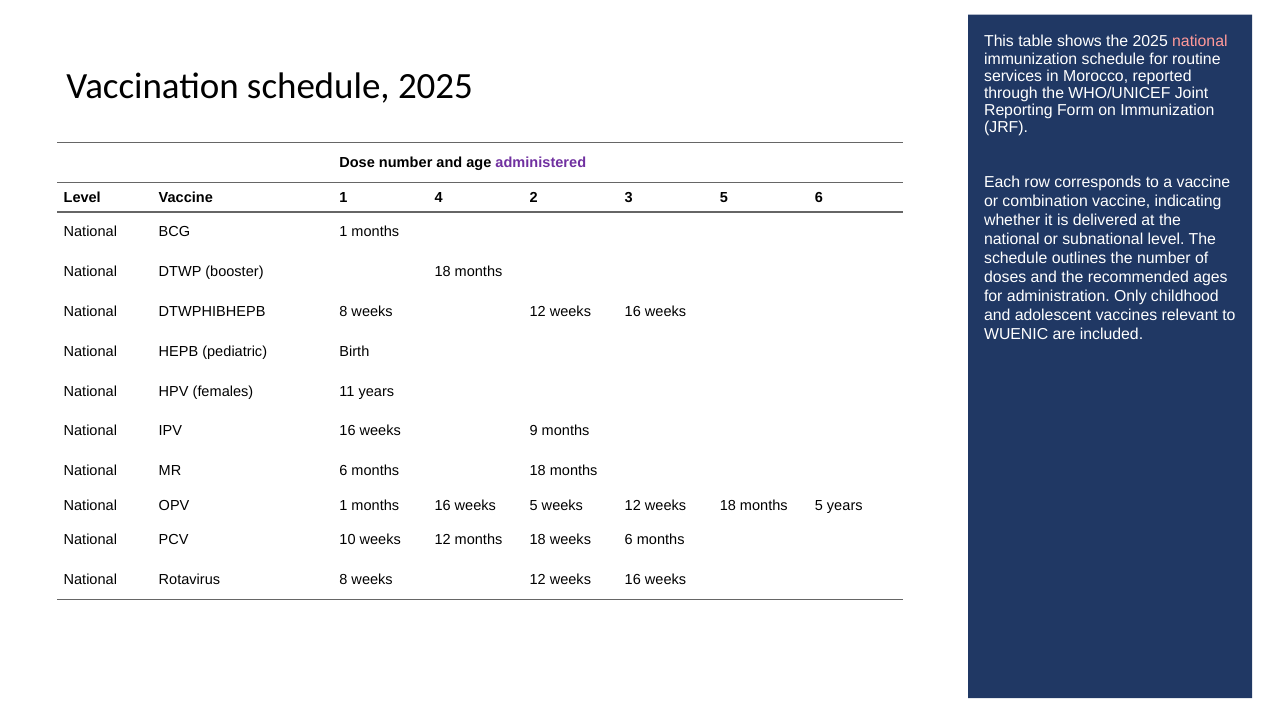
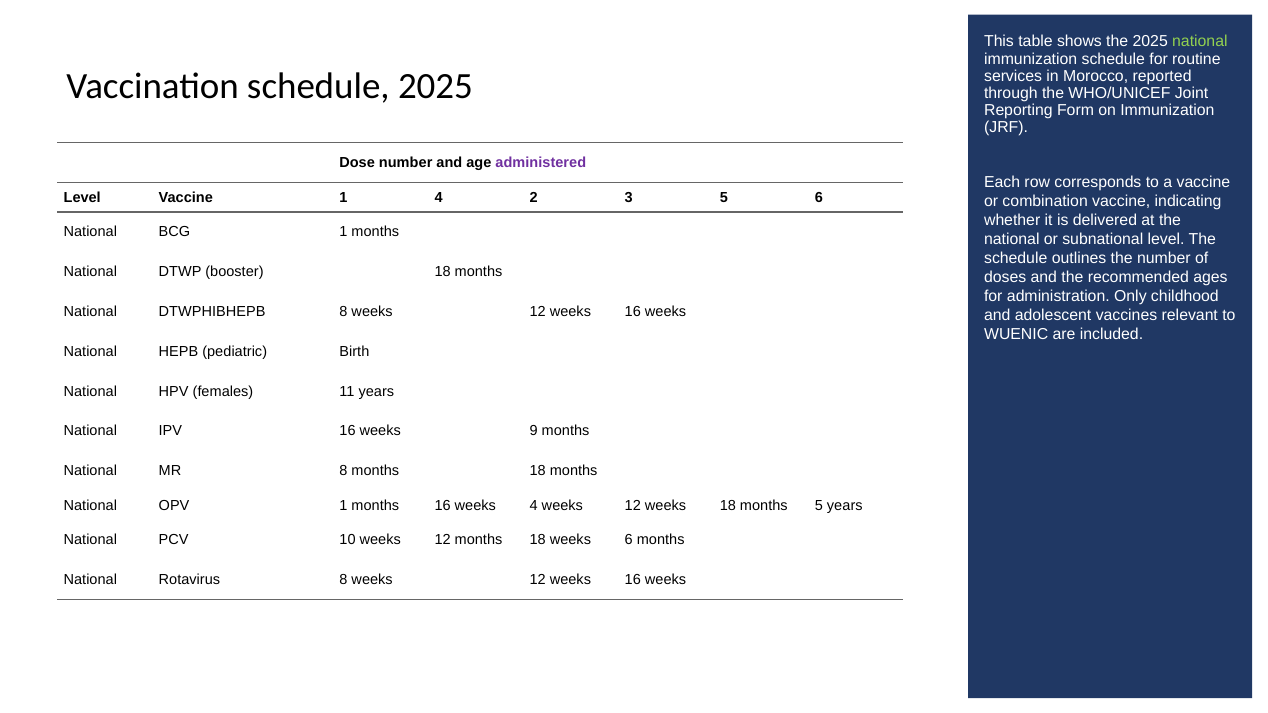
national colour: pink -> light green (1200, 42)
MR 6: 6 -> 8 (343, 471)
weeks 5: 5 -> 4 (534, 506)
